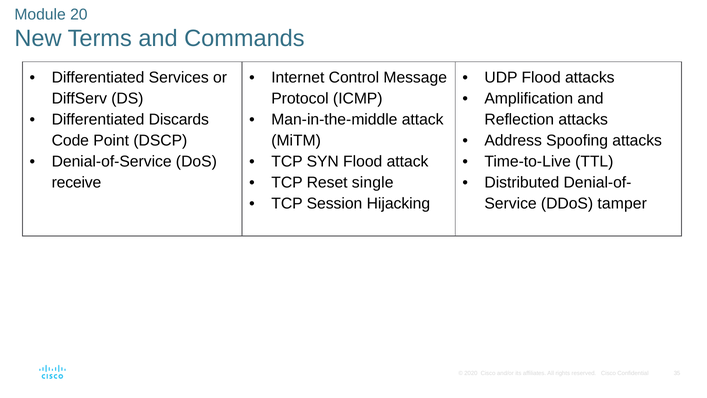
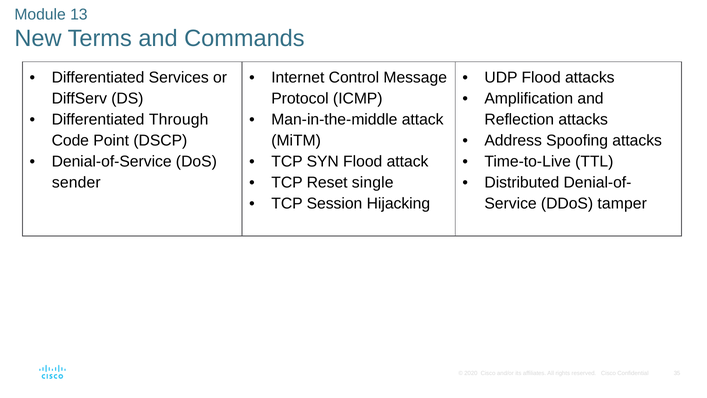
20: 20 -> 13 (79, 14)
Discards: Discards -> Through (179, 120)
receive: receive -> sender (76, 182)
